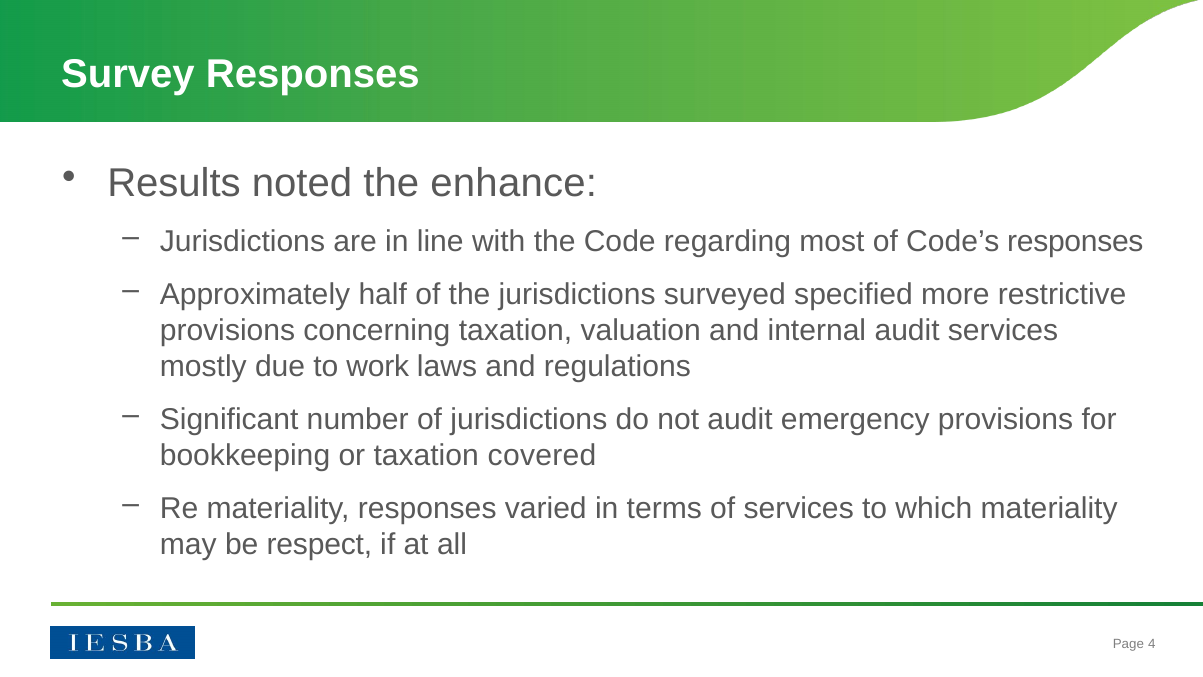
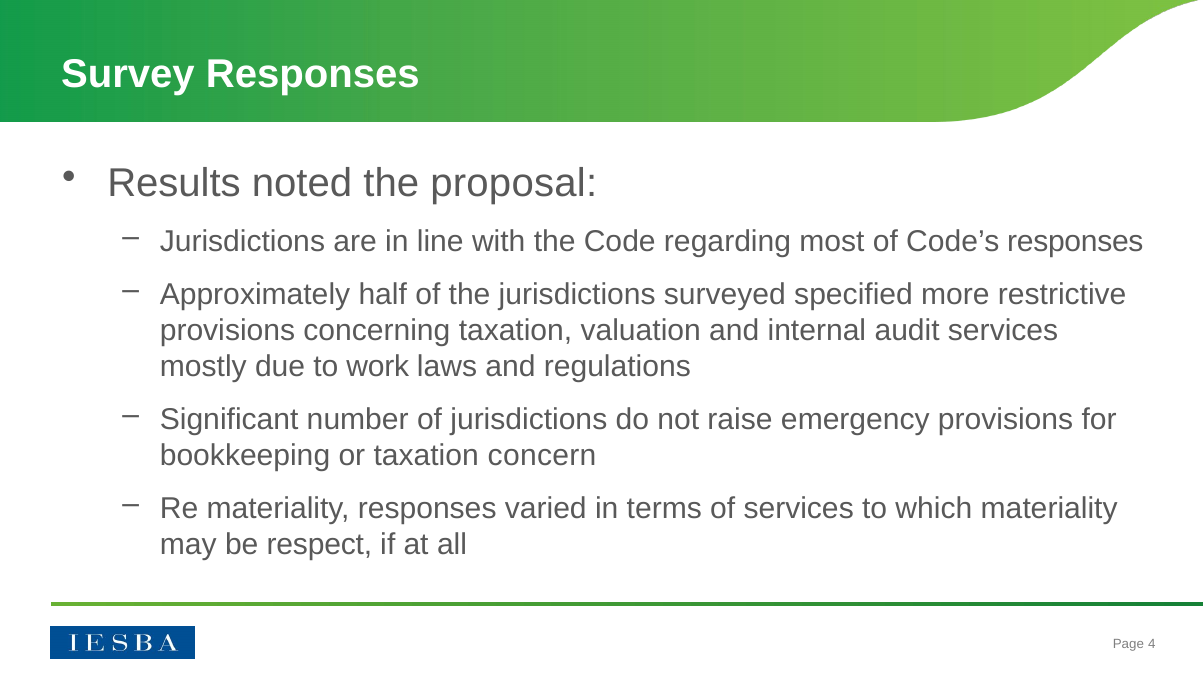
enhance: enhance -> proposal (514, 183)
not audit: audit -> raise (740, 419)
covered: covered -> concern (542, 455)
